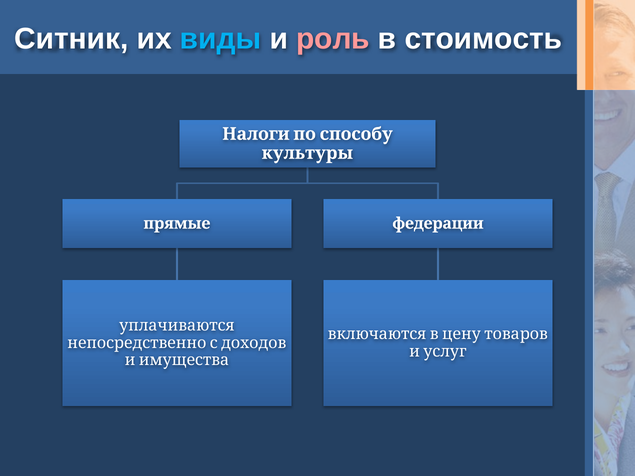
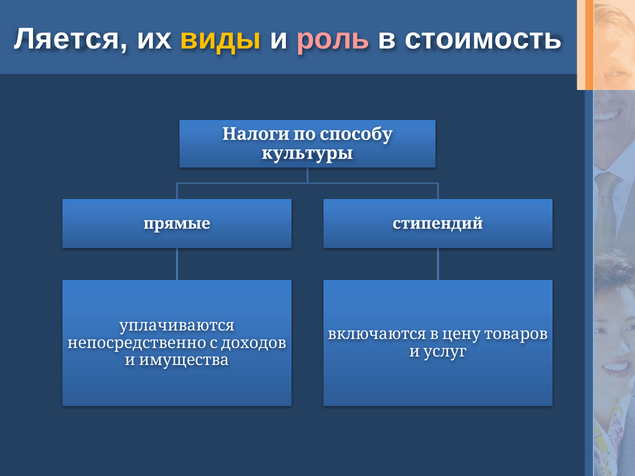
Ситник: Ситник -> Ляется (71, 39)
виды colour: light blue -> yellow (221, 39)
федерации: федерации -> стипендий (438, 224)
